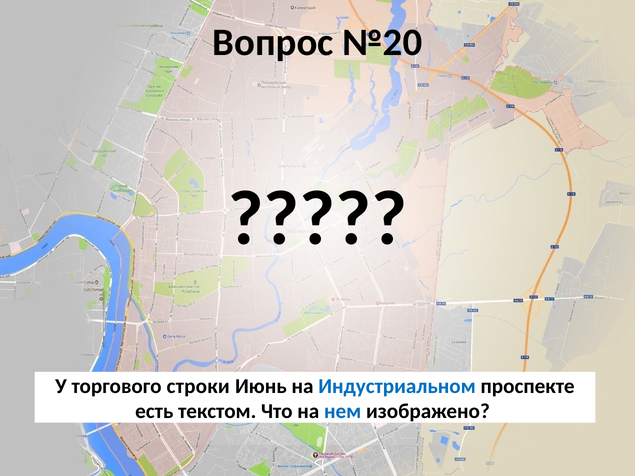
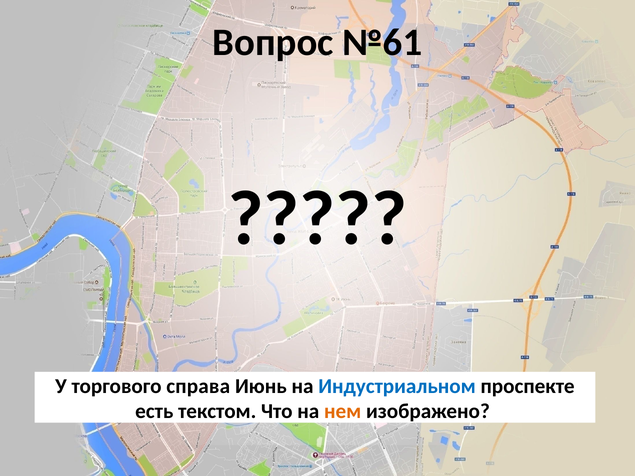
№20: №20 -> №61 (382, 42)
строки: строки -> справа (198, 386)
нем colour: blue -> orange (343, 412)
